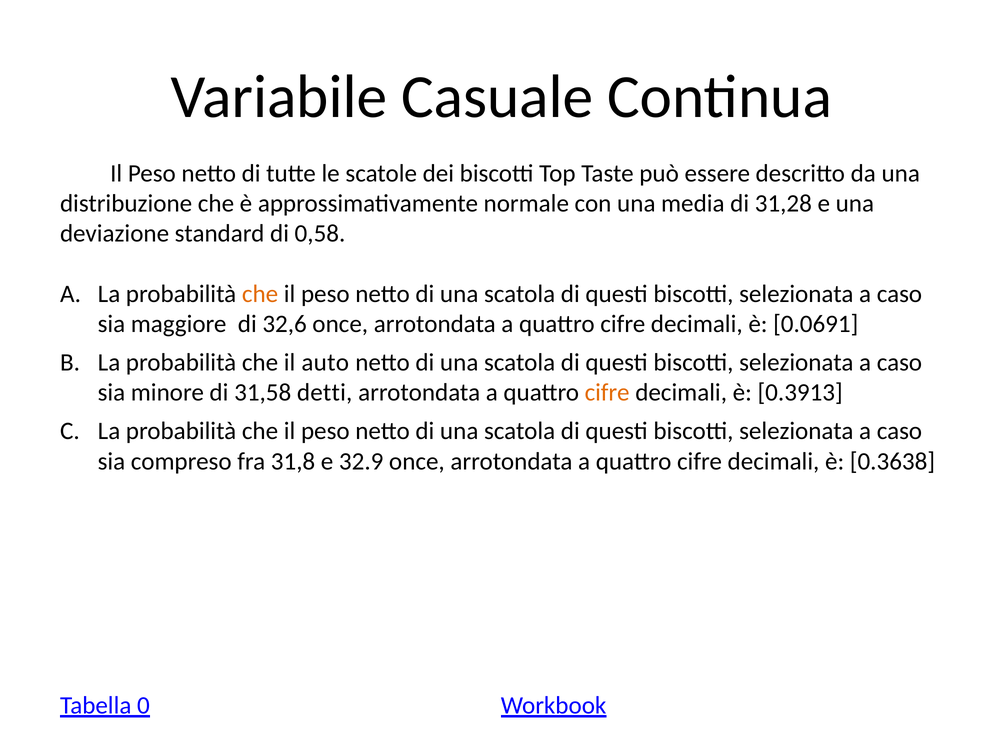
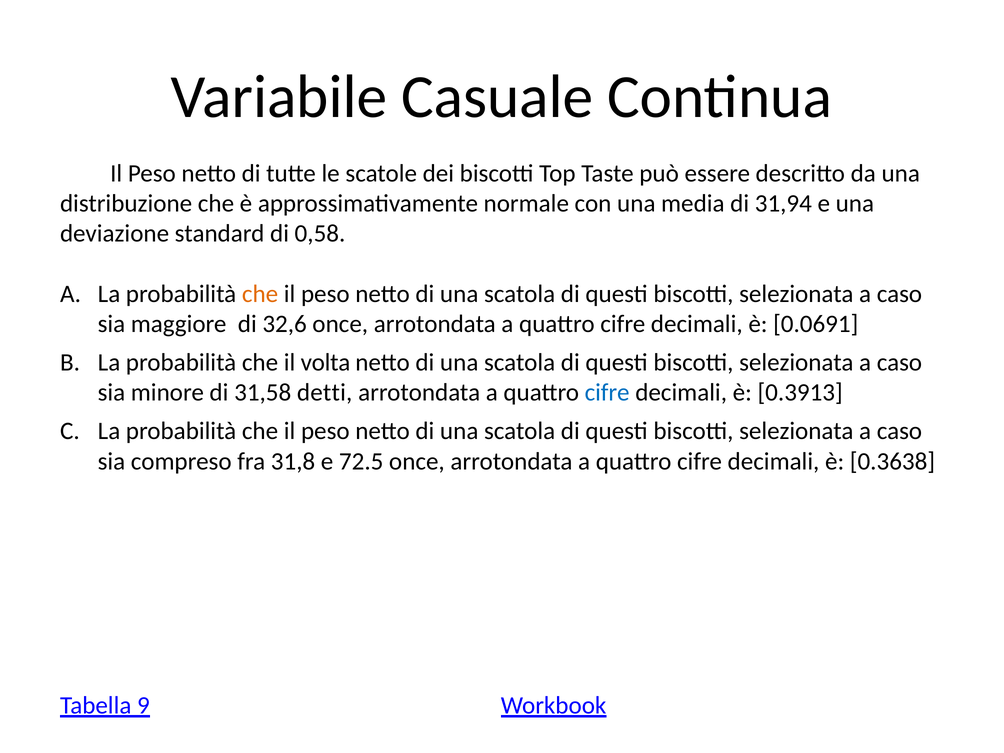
31,28: 31,28 -> 31,94 (783, 204)
auto: auto -> volta (325, 363)
cifre colour: orange -> blue (607, 393)
32.9: 32.9 -> 72.5 (361, 461)
0: 0 -> 9 (143, 705)
